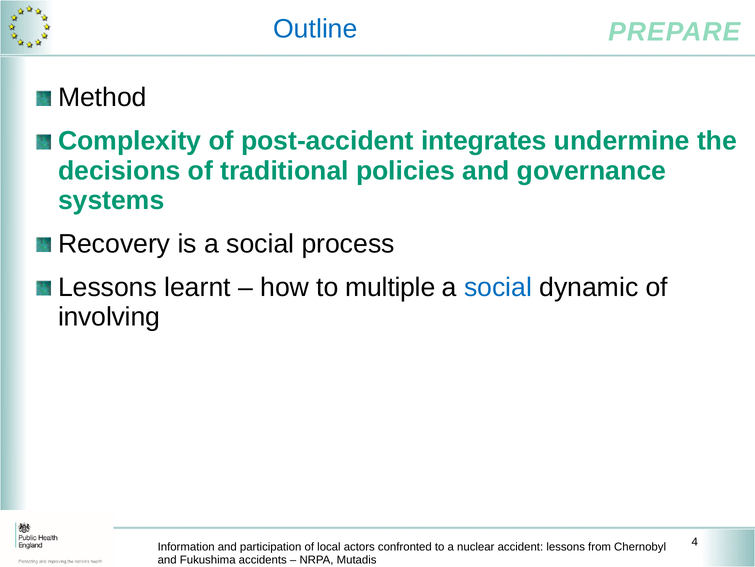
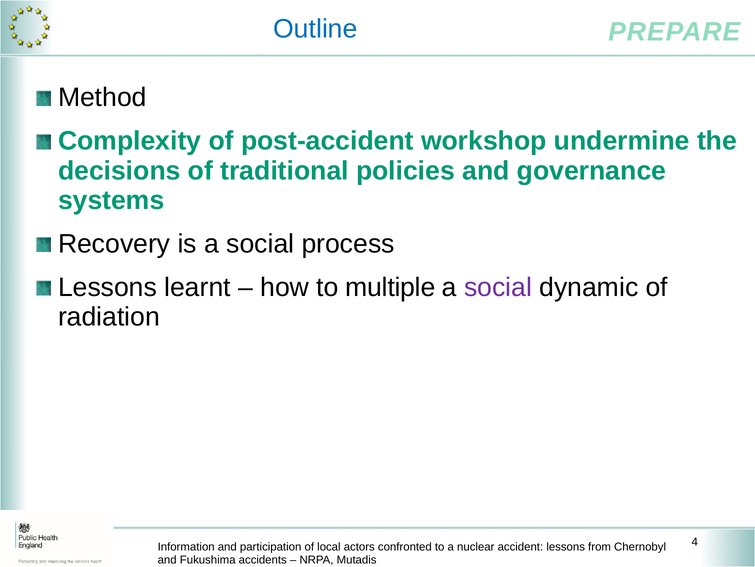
integrates: integrates -> workshop (484, 141)
social colour: blue -> purple (498, 287)
involving: involving -> radiation (109, 317)
